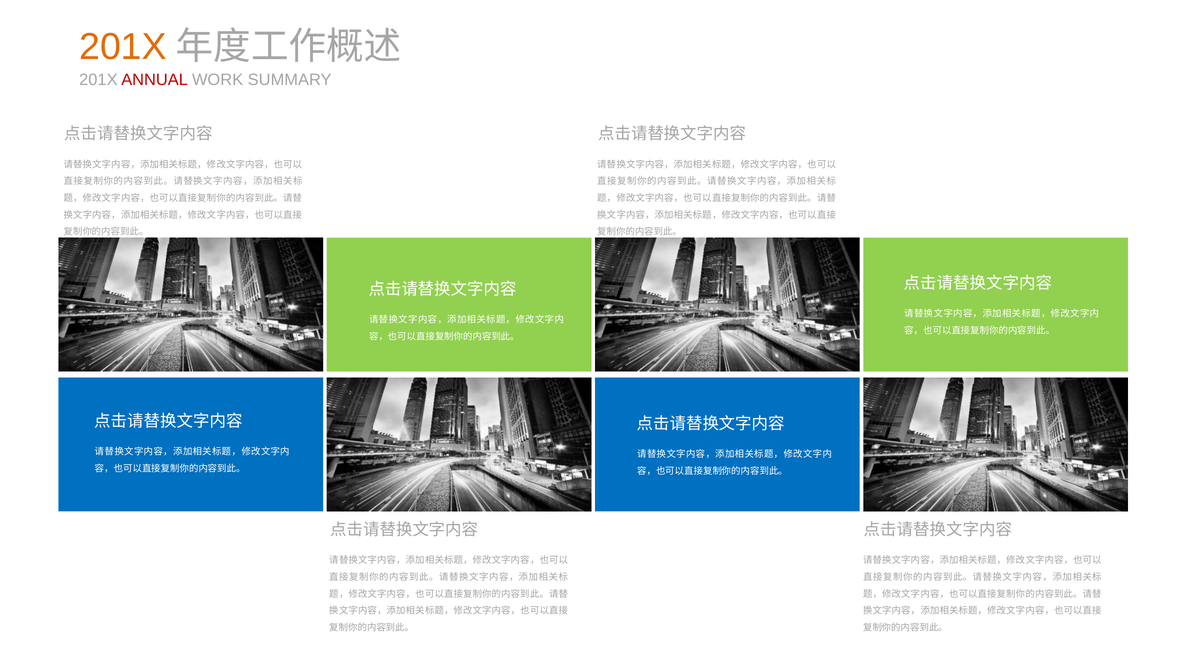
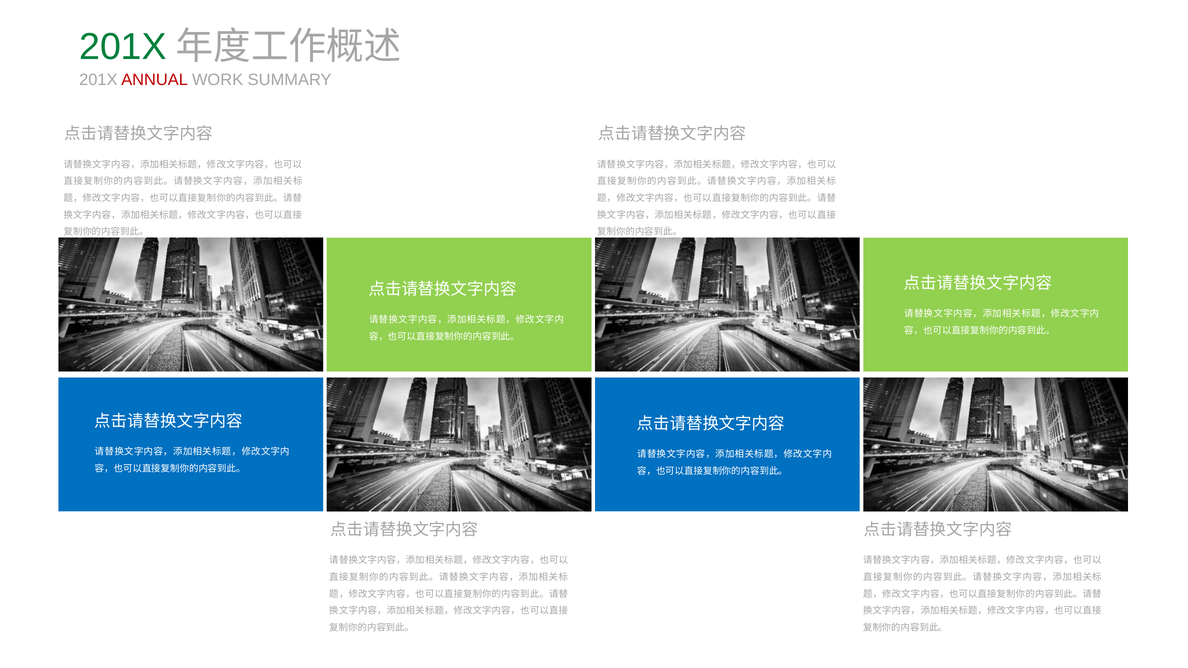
201X colour: orange -> green (123, 47)
